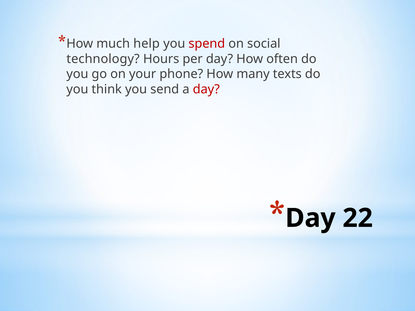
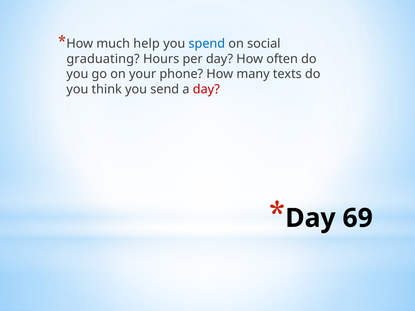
spend colour: red -> blue (207, 44)
technology: technology -> graduating (103, 59)
22: 22 -> 69 (358, 218)
